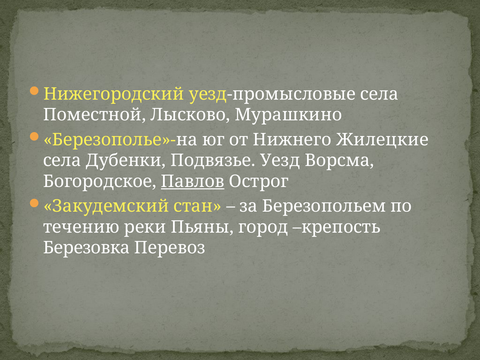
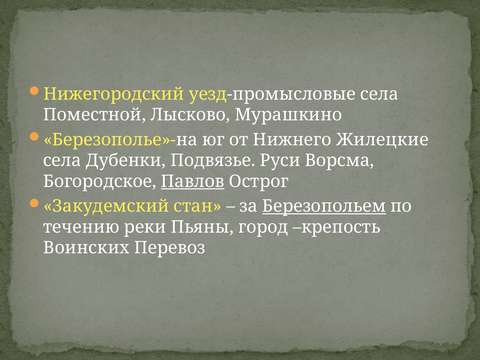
Уезд: Уезд -> Руси (280, 161)
Березопольем underline: none -> present (324, 206)
Березовка: Березовка -> Воинских (86, 248)
